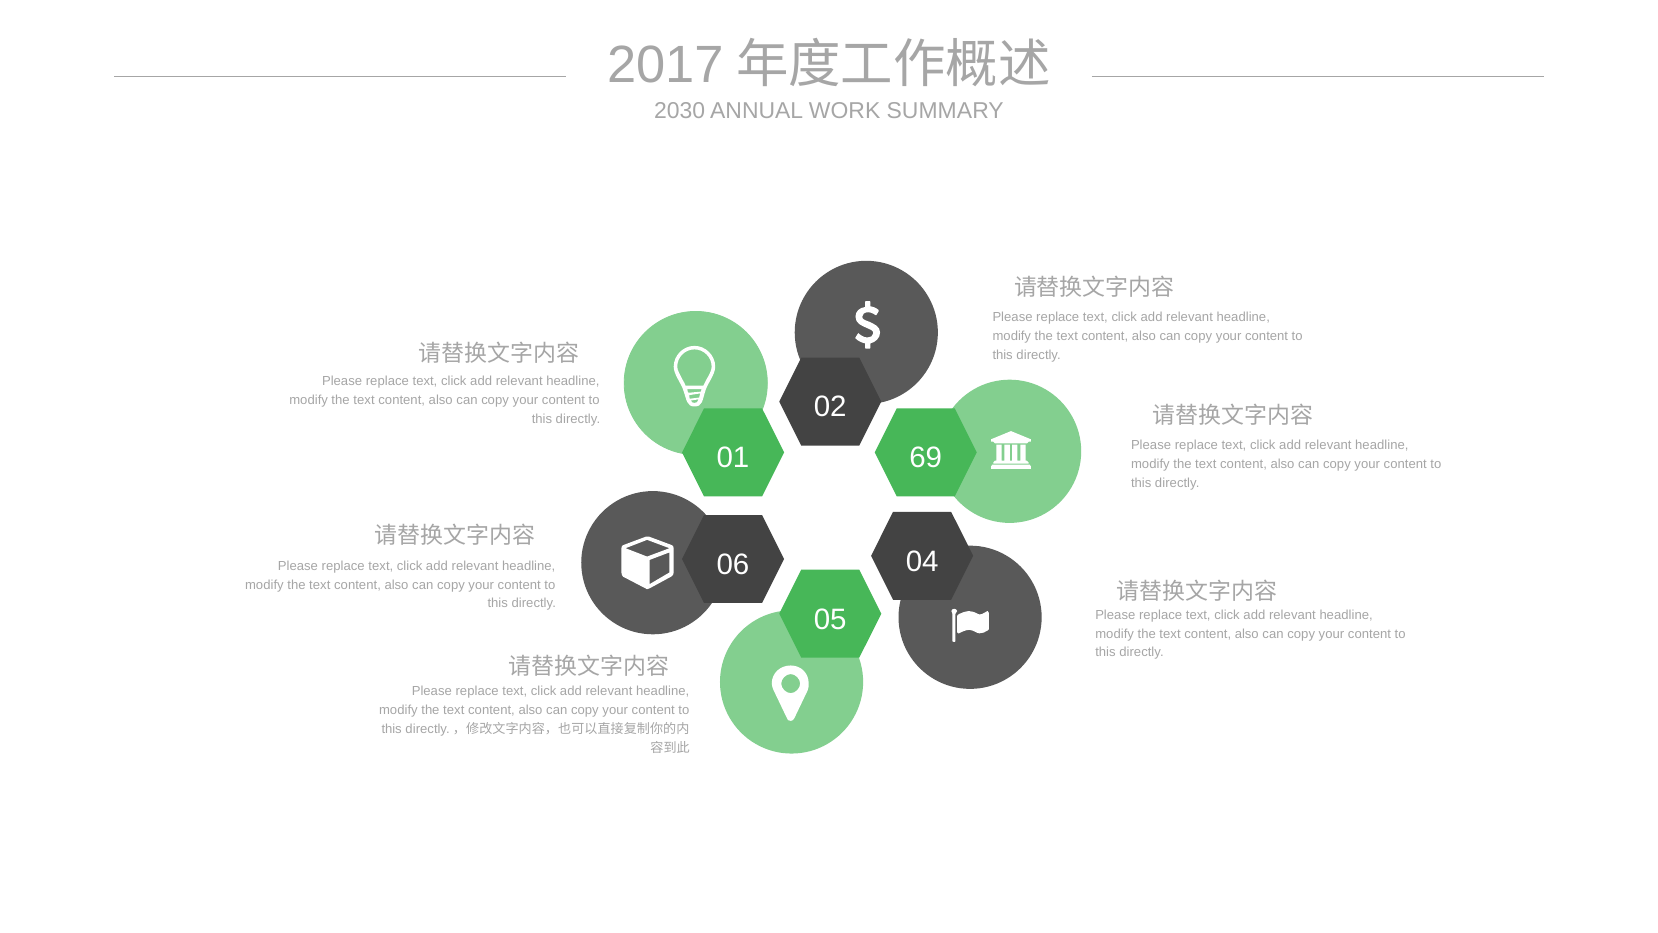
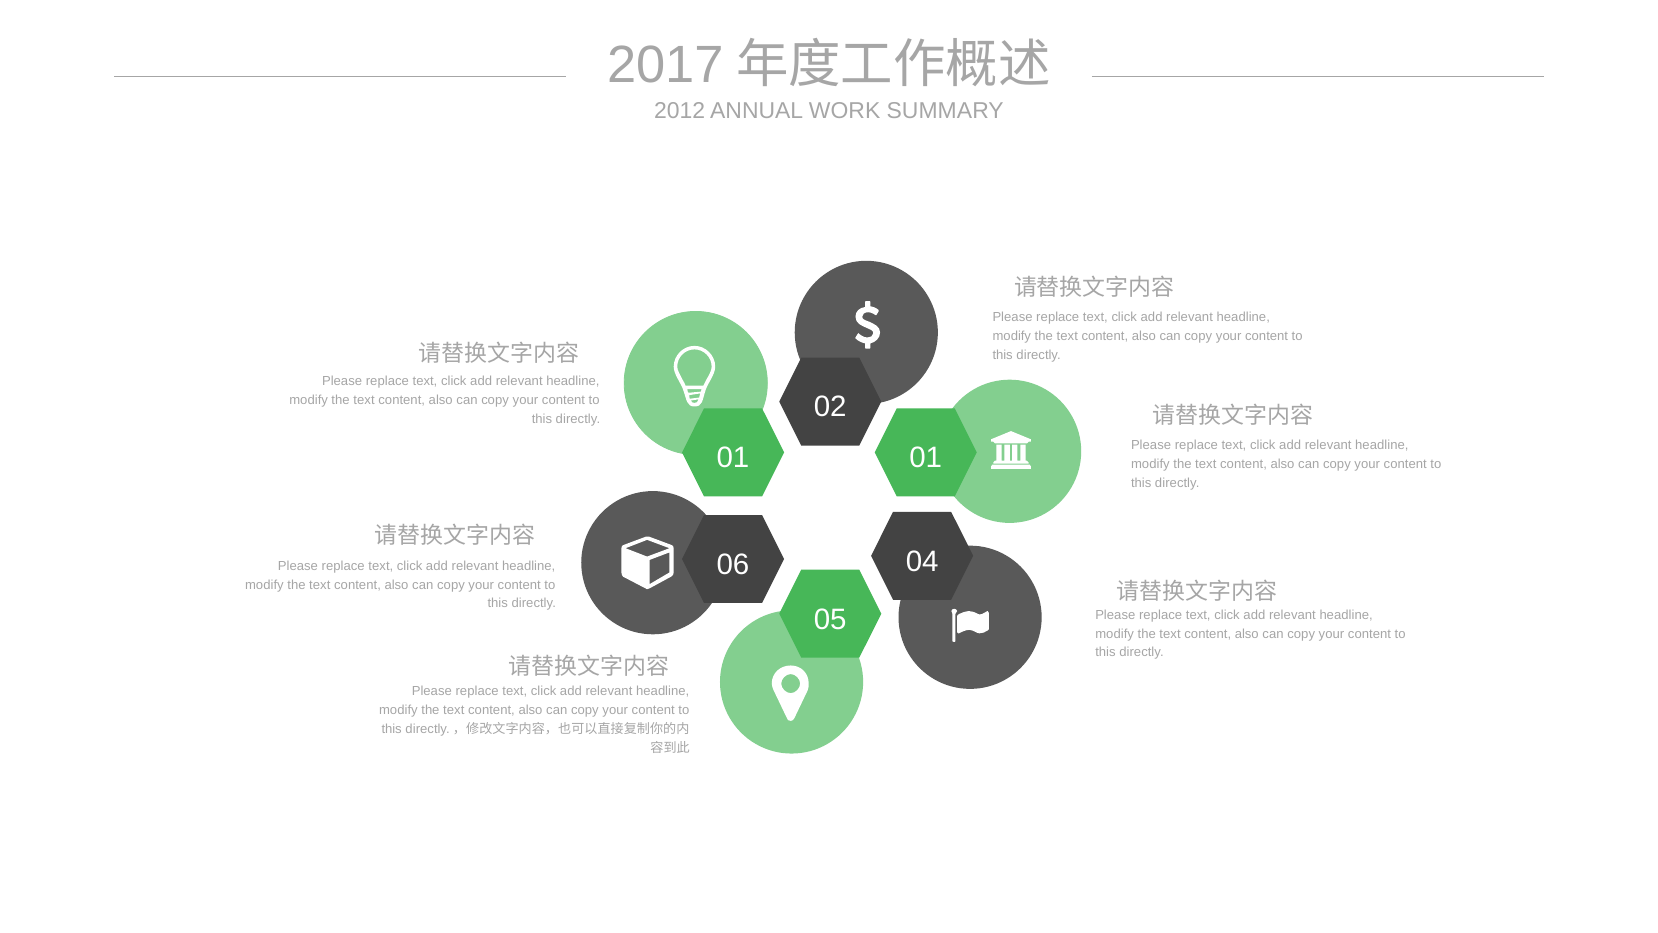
2030: 2030 -> 2012 (680, 111)
01 69: 69 -> 01 (926, 458)
